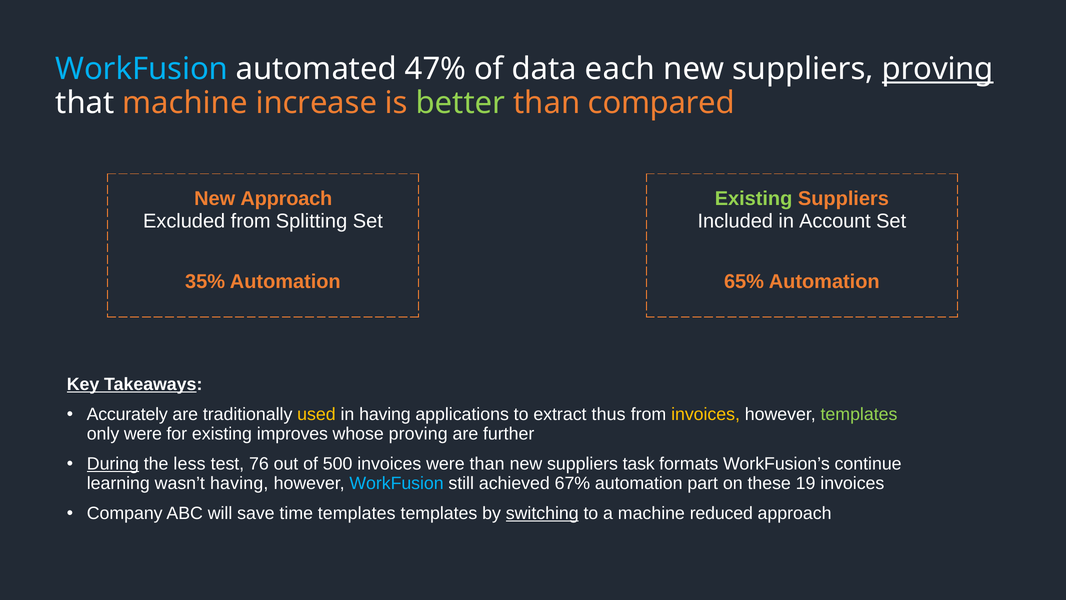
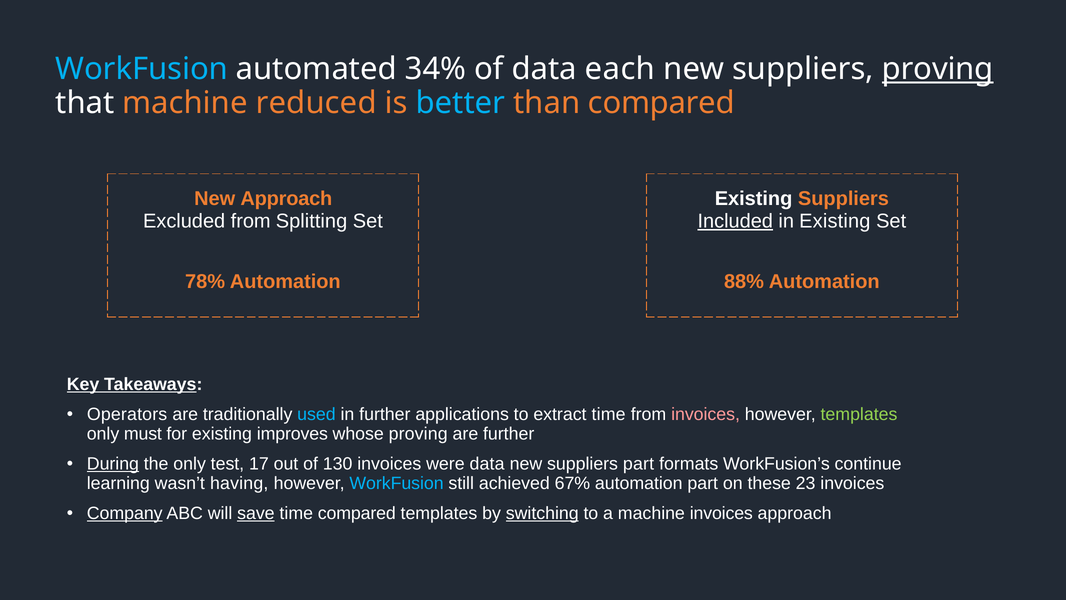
47%: 47% -> 34% (435, 69)
increase: increase -> reduced (316, 103)
better colour: light green -> light blue (461, 103)
Existing colour: light green -> white (754, 199)
Included underline: none -> present (735, 221)
in Account: Account -> Existing (835, 221)
35%: 35% -> 78% (205, 281)
65%: 65% -> 88% (744, 281)
Accurately: Accurately -> Operators (127, 414)
used colour: yellow -> light blue (316, 414)
in having: having -> further (385, 414)
extract thus: thus -> time (609, 414)
invoices colour: yellow -> pink (706, 414)
only were: were -> must (143, 433)
the less: less -> only (190, 464)
76: 76 -> 17 (259, 464)
500: 500 -> 130 (338, 464)
were than: than -> data (487, 464)
suppliers task: task -> part (639, 464)
19: 19 -> 23 (806, 483)
Company underline: none -> present (125, 513)
save underline: none -> present (256, 513)
time templates: templates -> compared (357, 513)
machine reduced: reduced -> invoices (721, 513)
